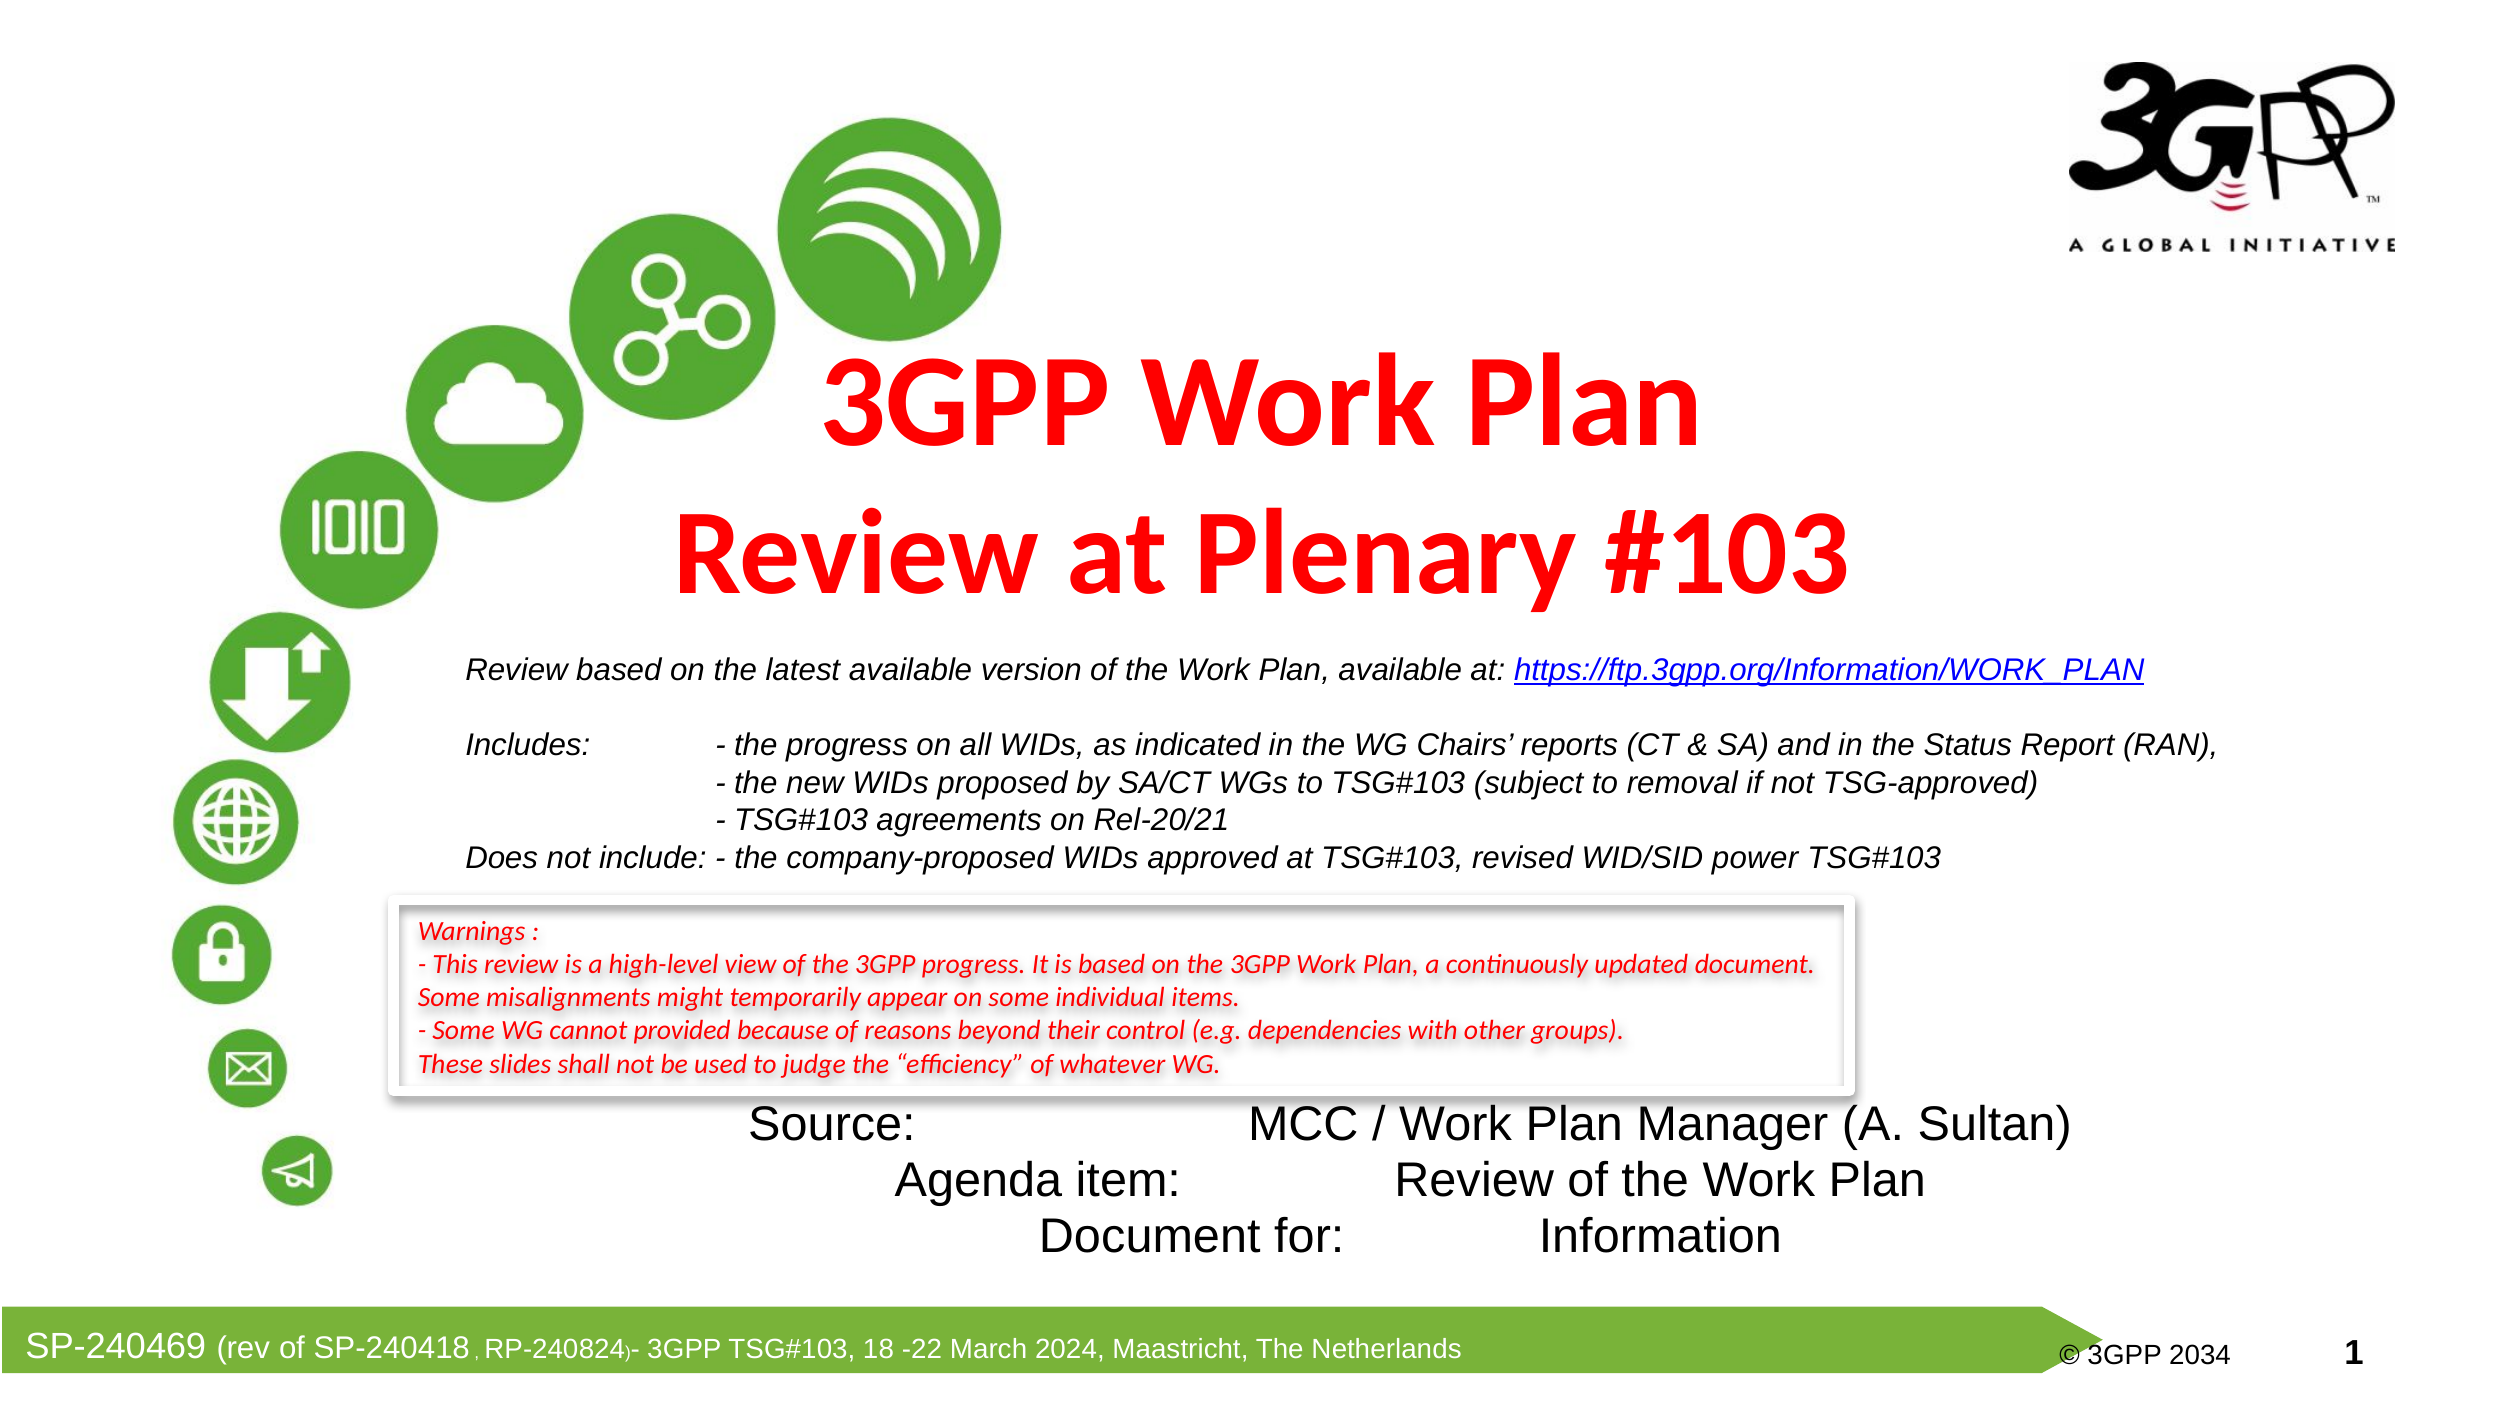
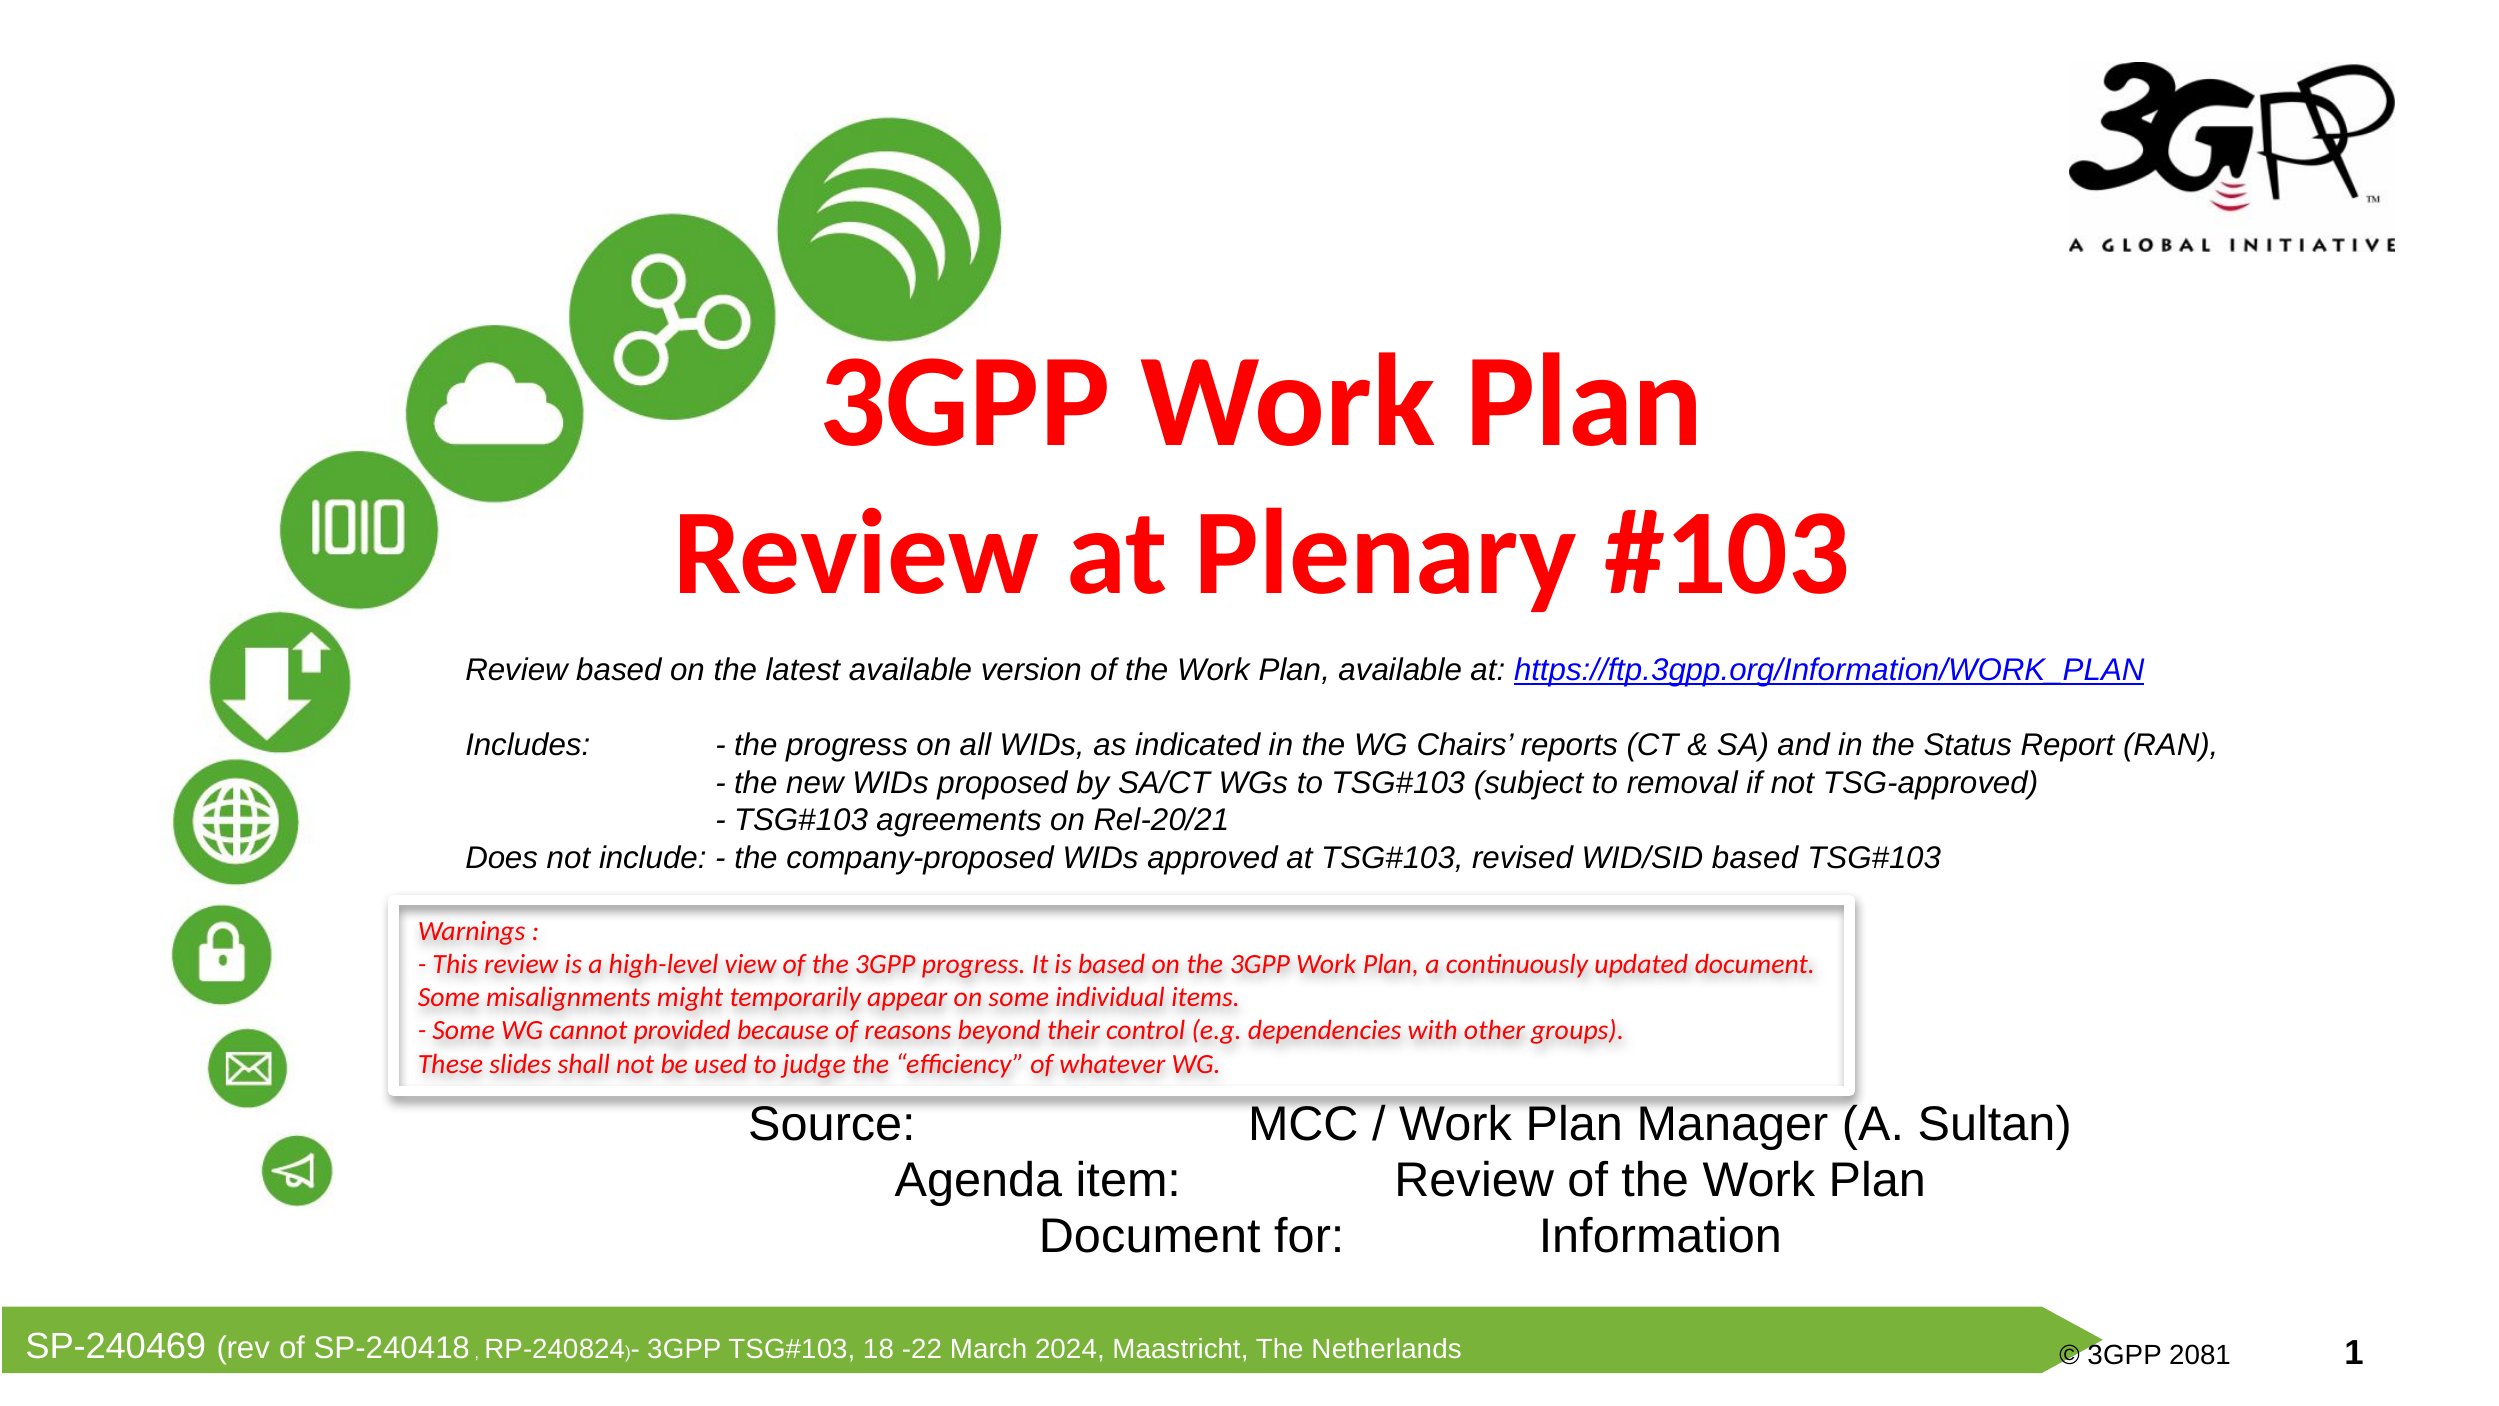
WID/SID power: power -> based (1755, 858)
2034: 2034 -> 2081 (2200, 1356)
